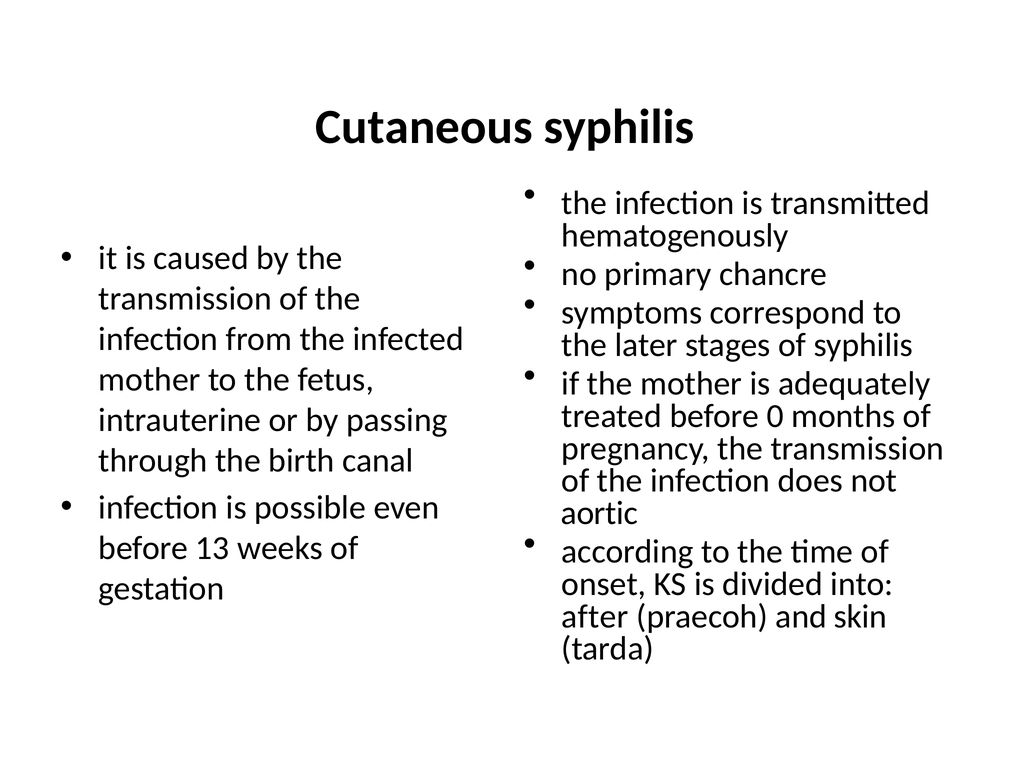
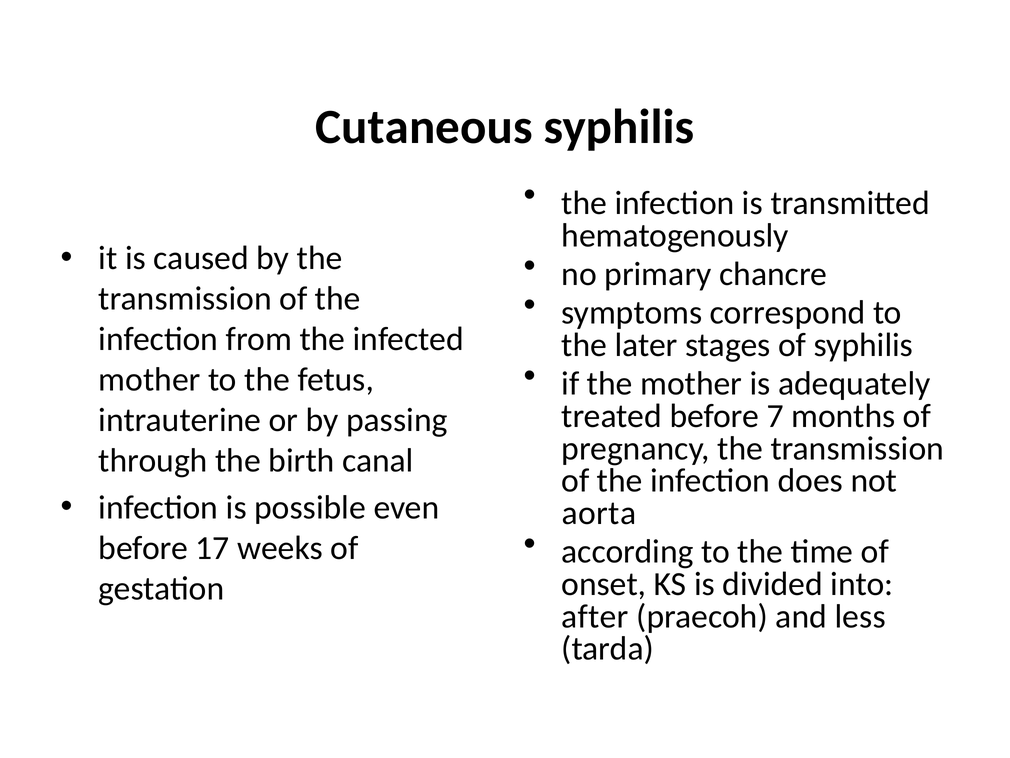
0: 0 -> 7 (775, 416)
aortic: aortic -> aorta (599, 513)
13: 13 -> 17 (212, 548)
skin: skin -> less (860, 616)
